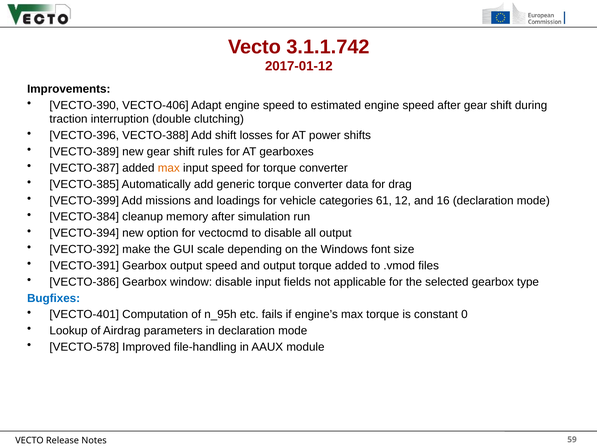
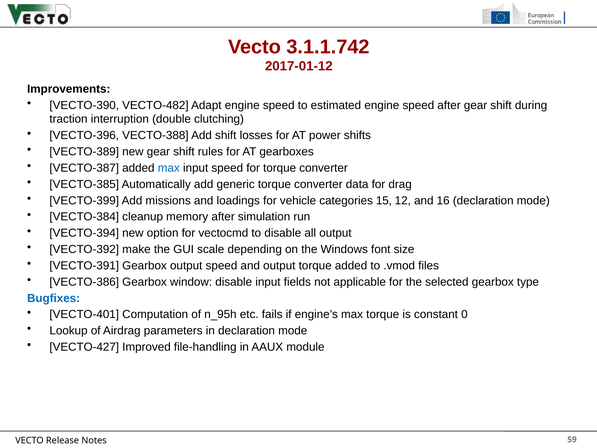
VECTO-406: VECTO-406 -> VECTO-482 (155, 105)
max colour: orange -> blue (169, 168)
61: 61 -> 15 (384, 200)
VECTO-578: VECTO-578 -> VECTO-427 (84, 347)
